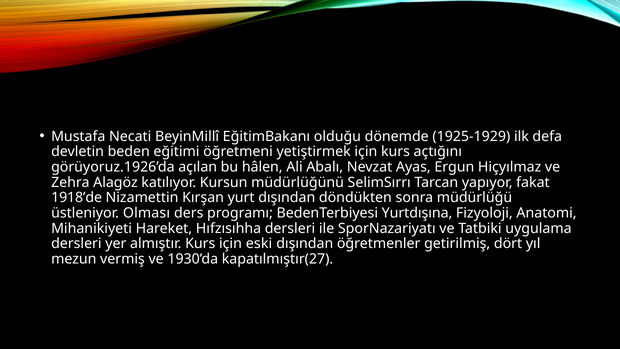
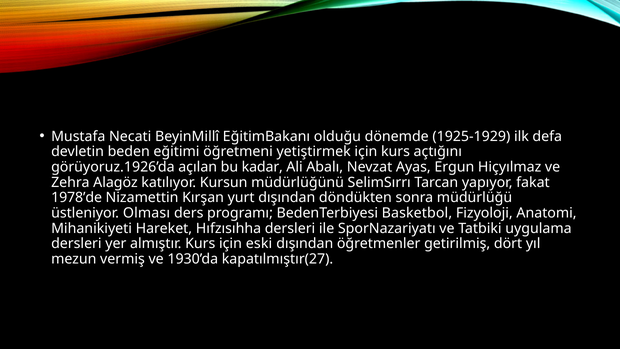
hâlen: hâlen -> kadar (262, 167)
1918’de: 1918’de -> 1978’de (77, 198)
Yurtdışına: Yurtdışına -> Basketbol (417, 213)
